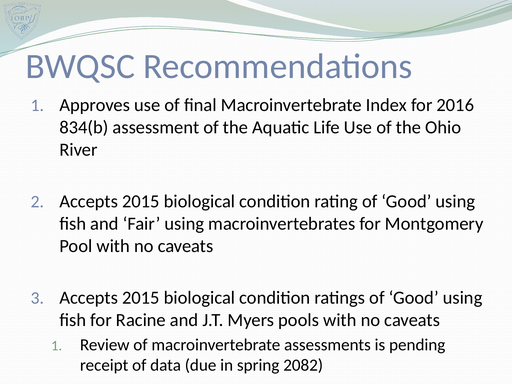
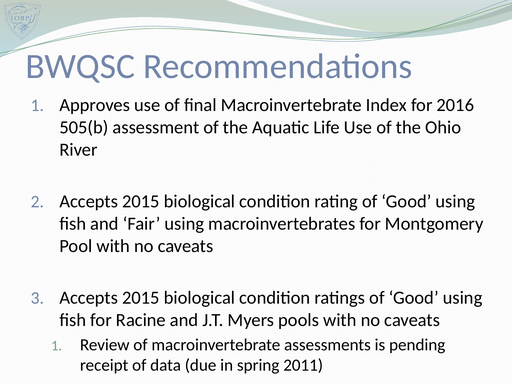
834(b: 834(b -> 505(b (84, 127)
2082: 2082 -> 2011 (303, 365)
